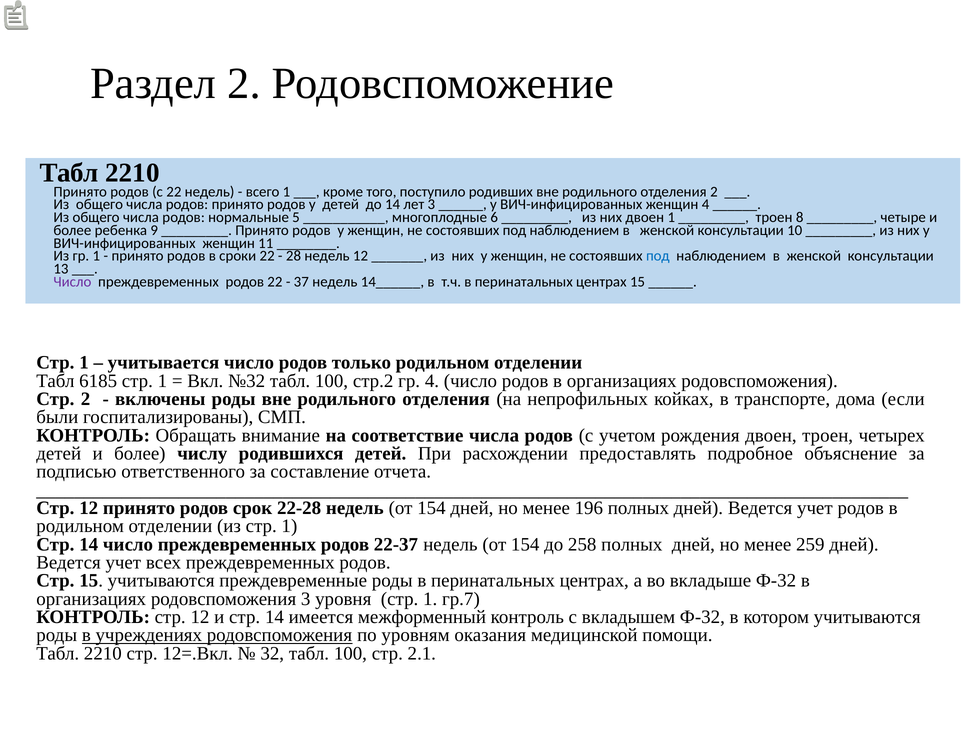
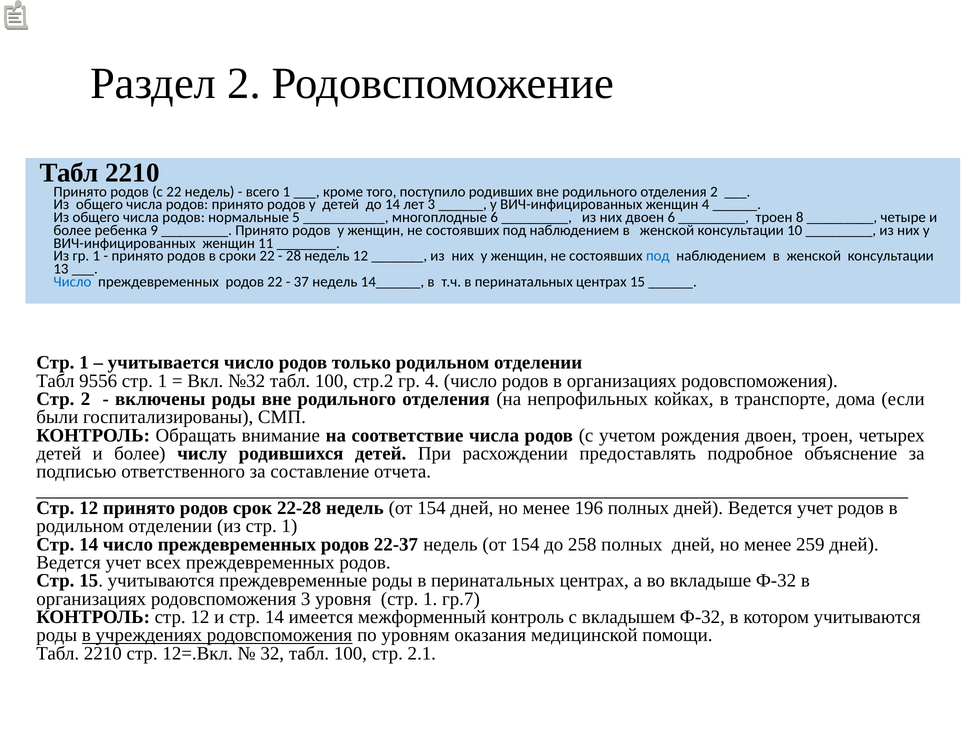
двоен 1: 1 -> 6 (671, 217)
Число colour: purple -> blue (72, 282)
6185: 6185 -> 9556 (98, 381)
